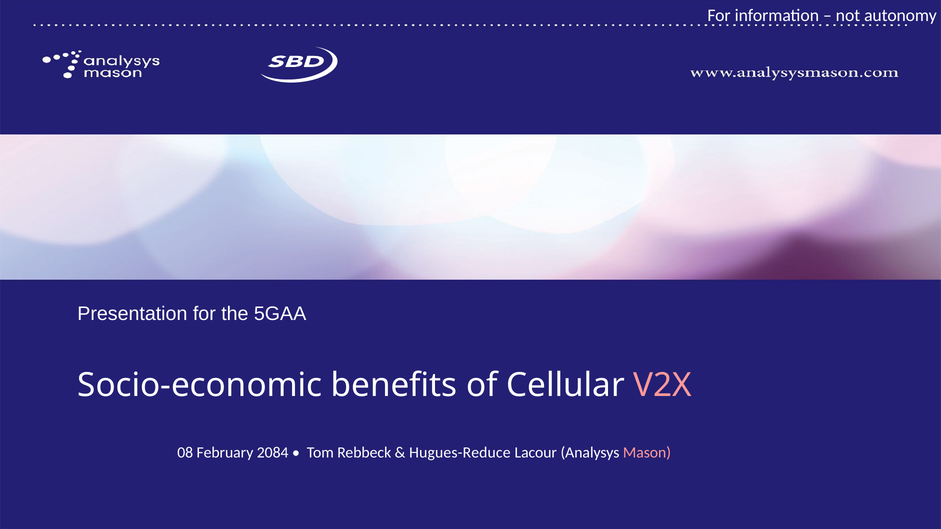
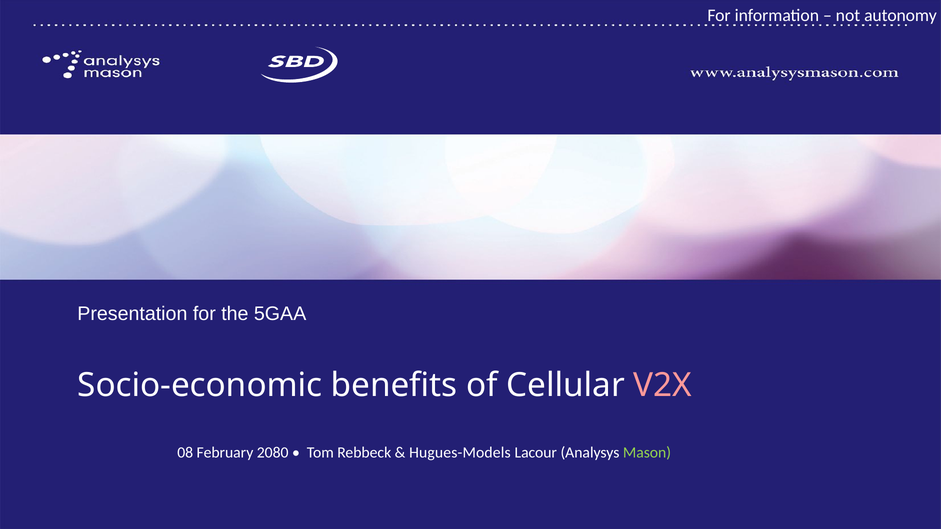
2084: 2084 -> 2080 (273, 453)
Hugues-Reduce: Hugues-Reduce -> Hugues-Models (460, 453)
Mason colour: pink -> light green (647, 453)
